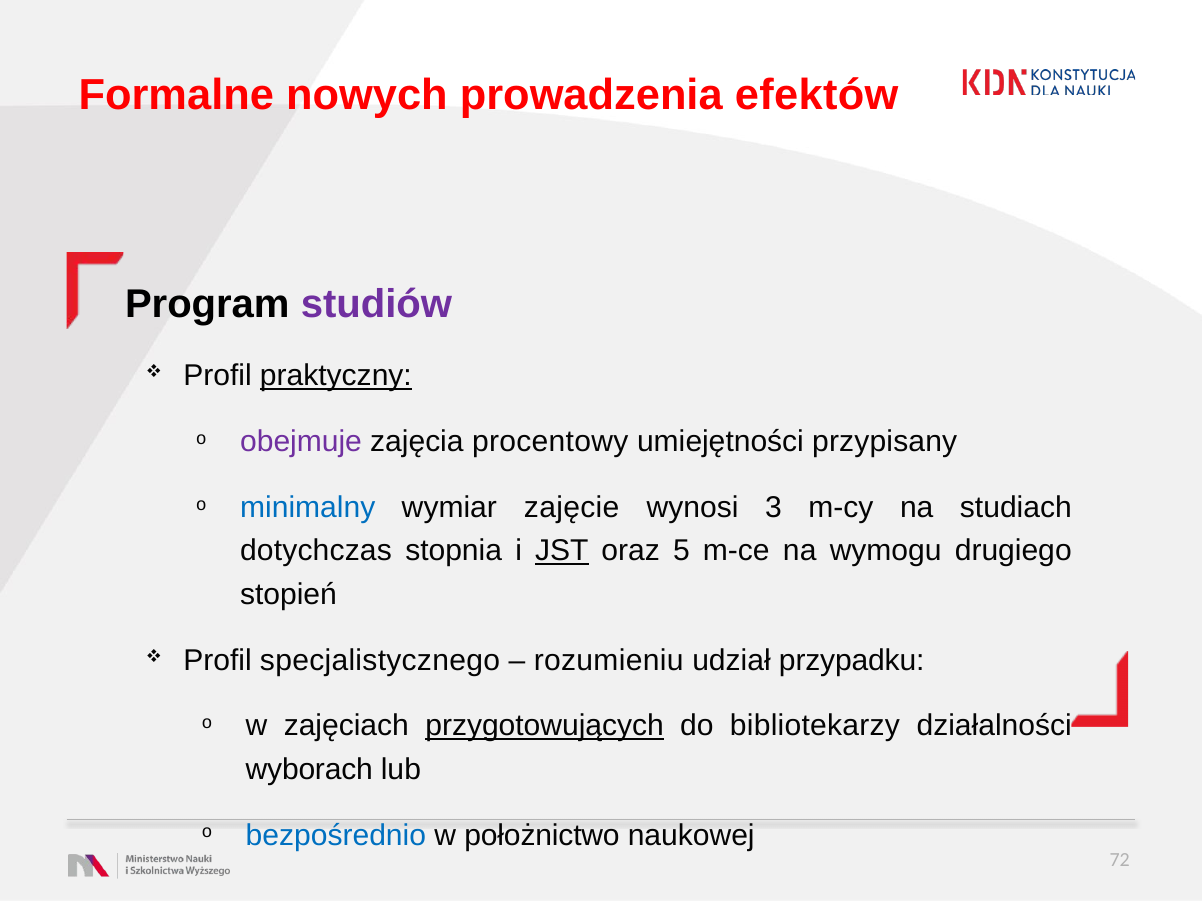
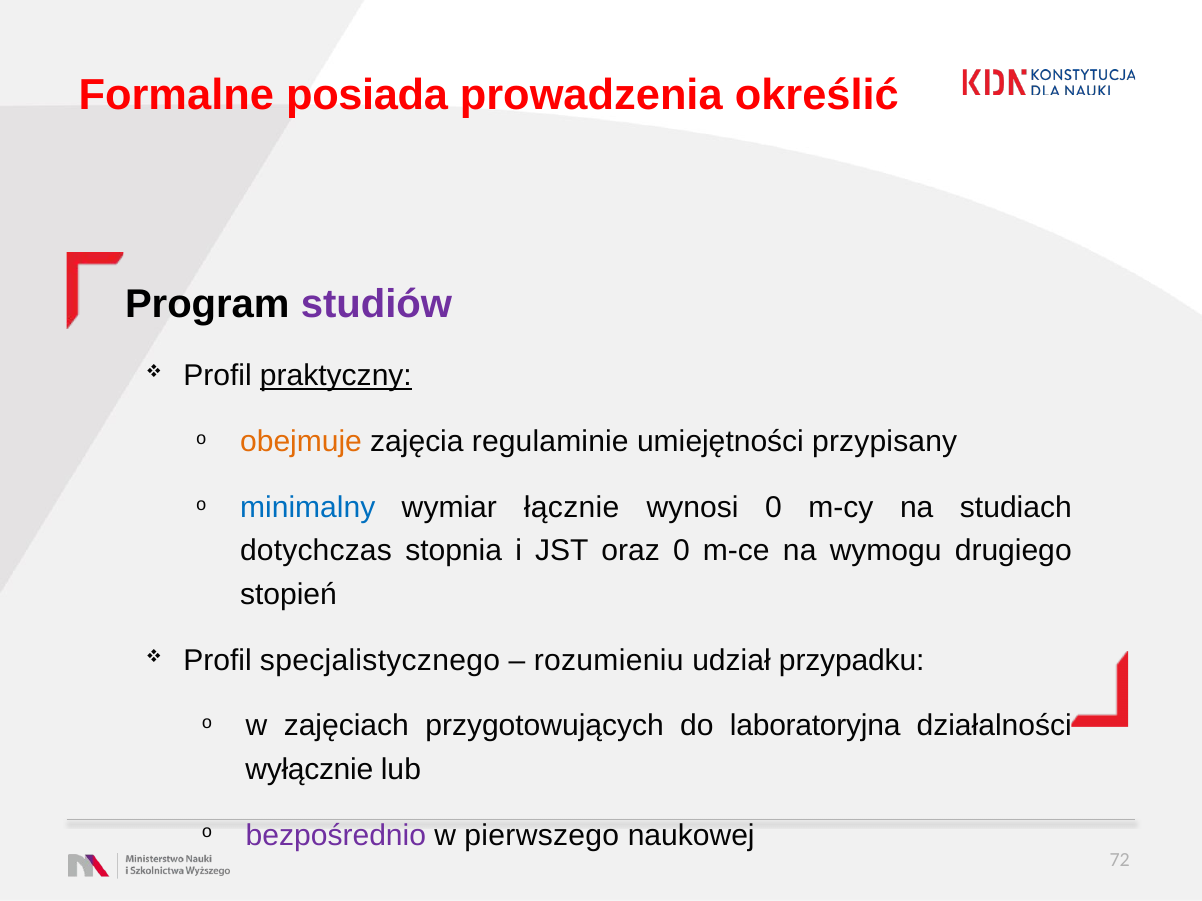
nowych: nowych -> posiada (367, 96)
efektów: efektów -> określić (817, 96)
obejmuje colour: purple -> orange (301, 442)
procentowy: procentowy -> regulaminie (550, 442)
zajęcie: zajęcie -> łącznie (572, 508)
wynosi 3: 3 -> 0 (773, 508)
JST underline: present -> none (562, 551)
oraz 5: 5 -> 0 (681, 551)
przygotowujących underline: present -> none (545, 726)
bibliotekarzy: bibliotekarzy -> laboratoryjna (815, 726)
wyborach: wyborach -> wyłącznie (309, 770)
bezpośrednio colour: blue -> purple (336, 836)
położnictwo: położnictwo -> pierwszego (542, 836)
